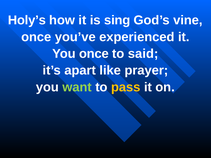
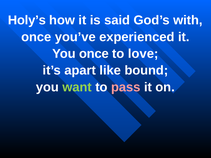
sing: sing -> said (117, 20)
vine: vine -> with (188, 20)
said: said -> love (143, 54)
prayer: prayer -> bound (146, 71)
pass colour: yellow -> pink (126, 87)
